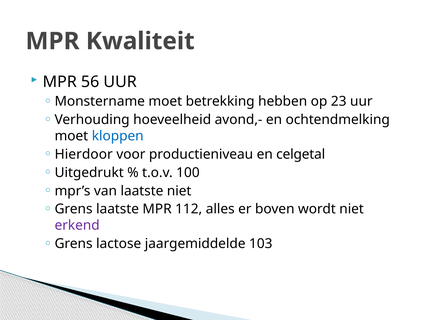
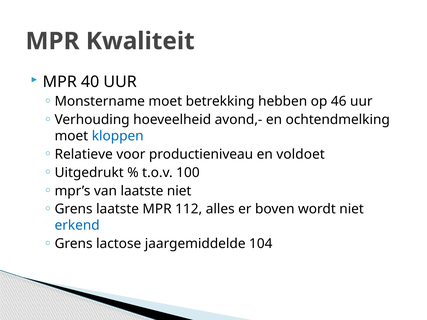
56: 56 -> 40 (90, 82)
23: 23 -> 46 (339, 102)
Hierdoor: Hierdoor -> Relatieve (84, 154)
celgetal: celgetal -> voldoet (301, 154)
erkend colour: purple -> blue (77, 226)
103: 103 -> 104 (261, 244)
